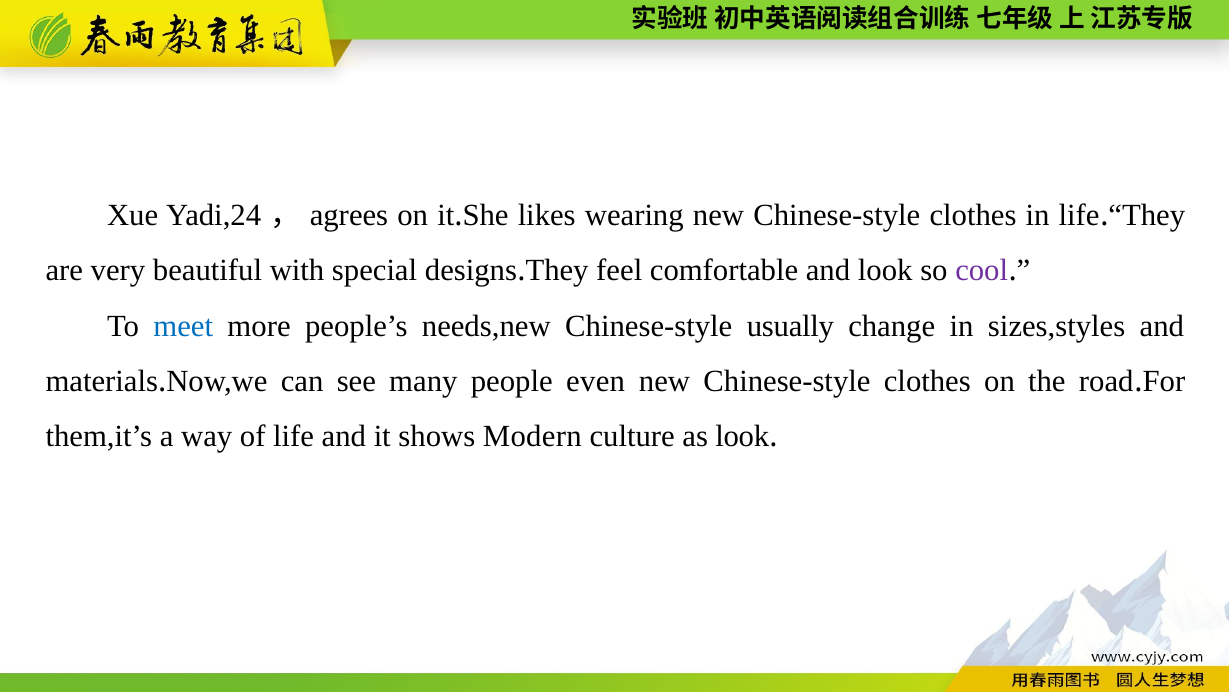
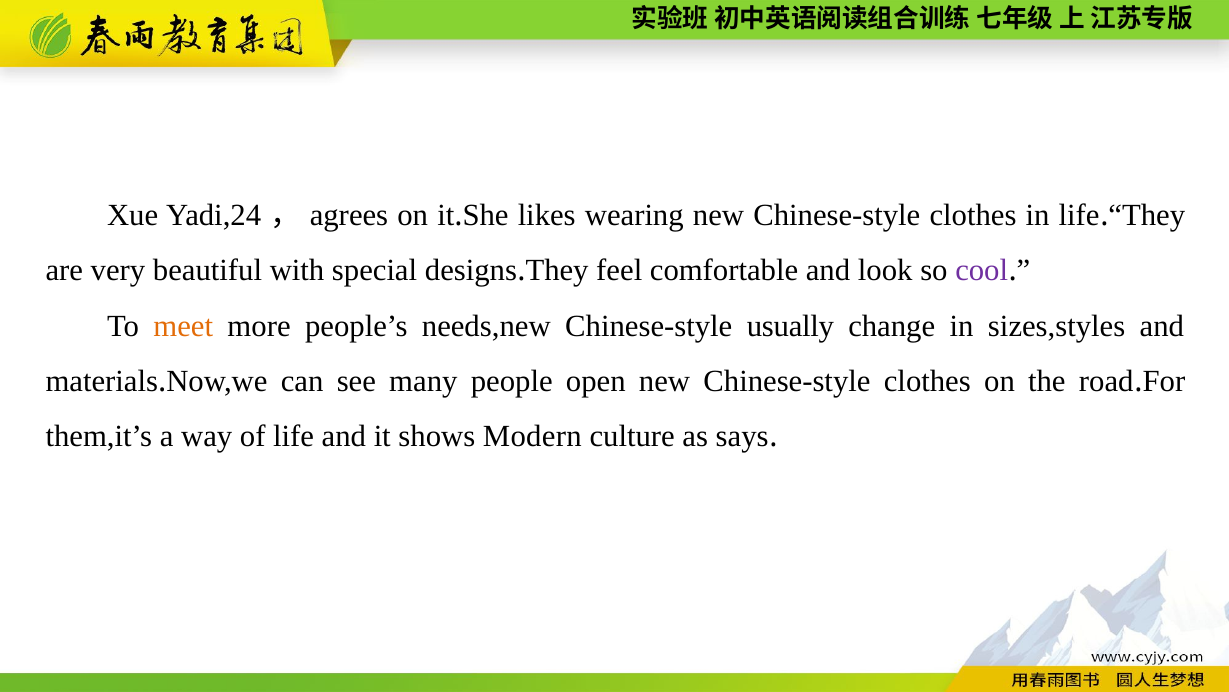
meet colour: blue -> orange (183, 326)
even: even -> open (596, 381)
as look: look -> says (742, 436)
